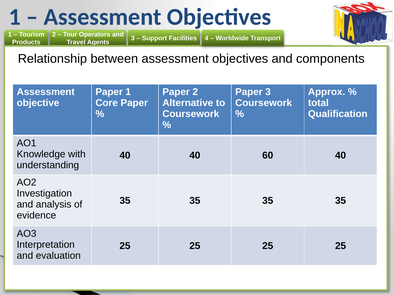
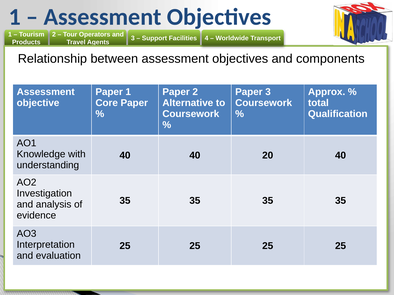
60: 60 -> 20 (268, 156)
